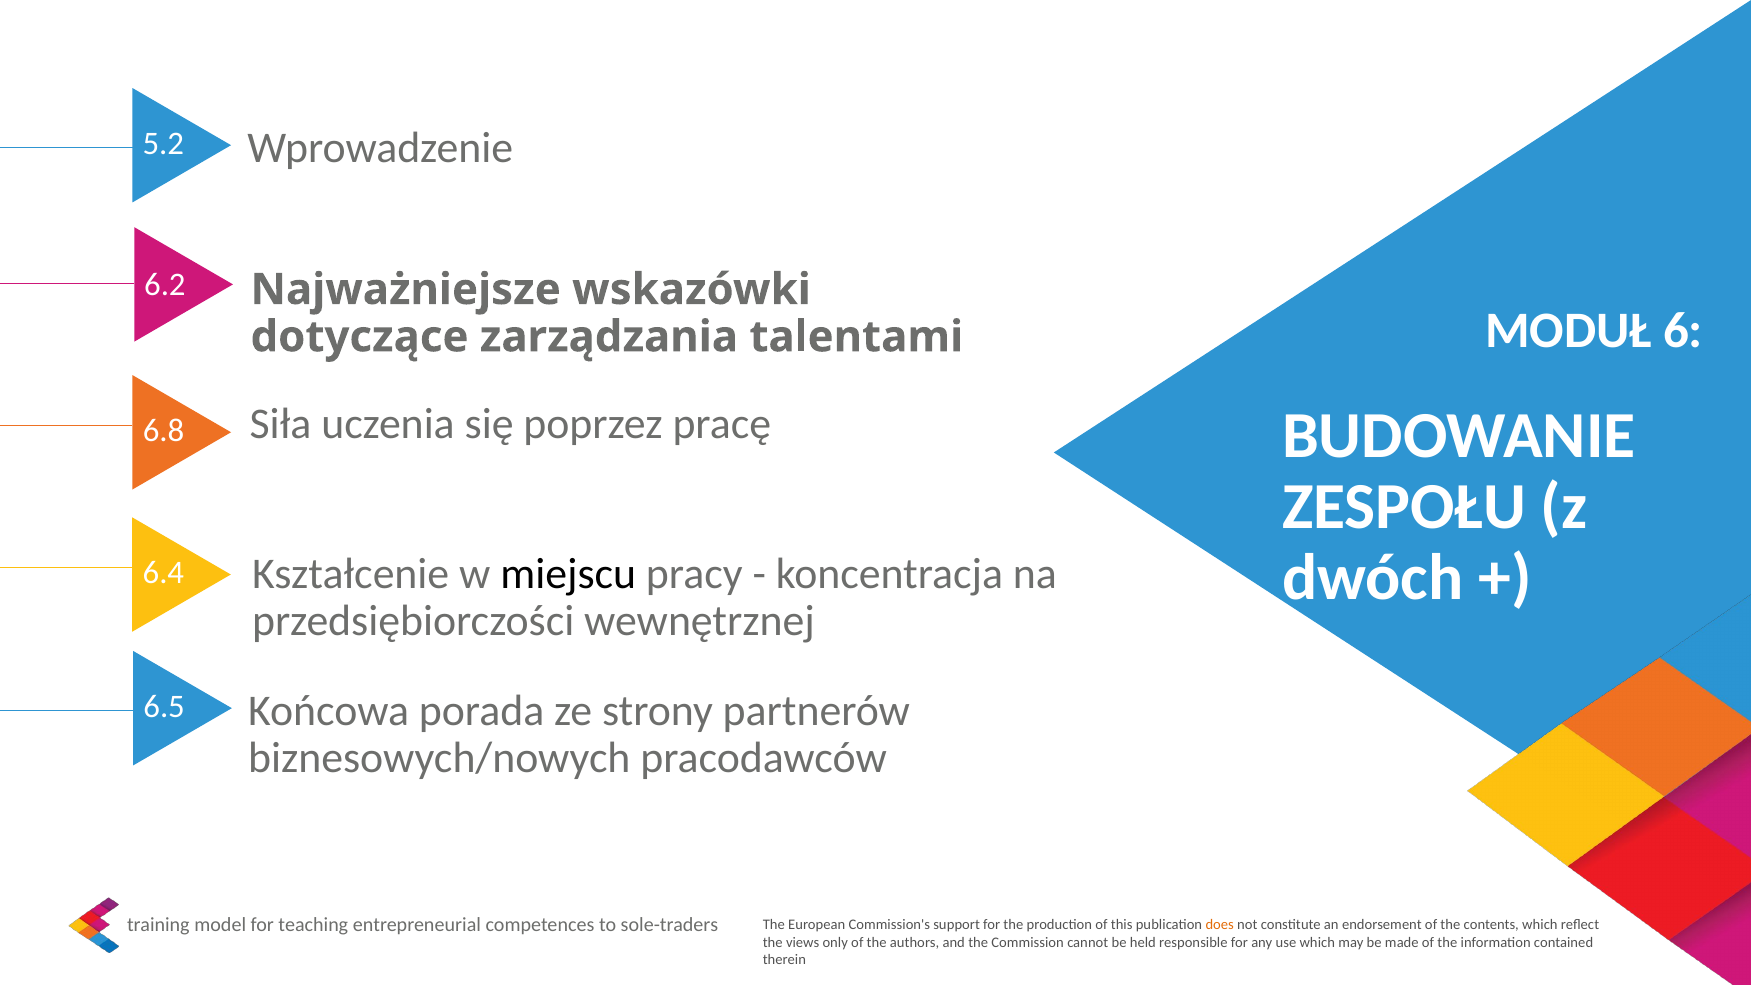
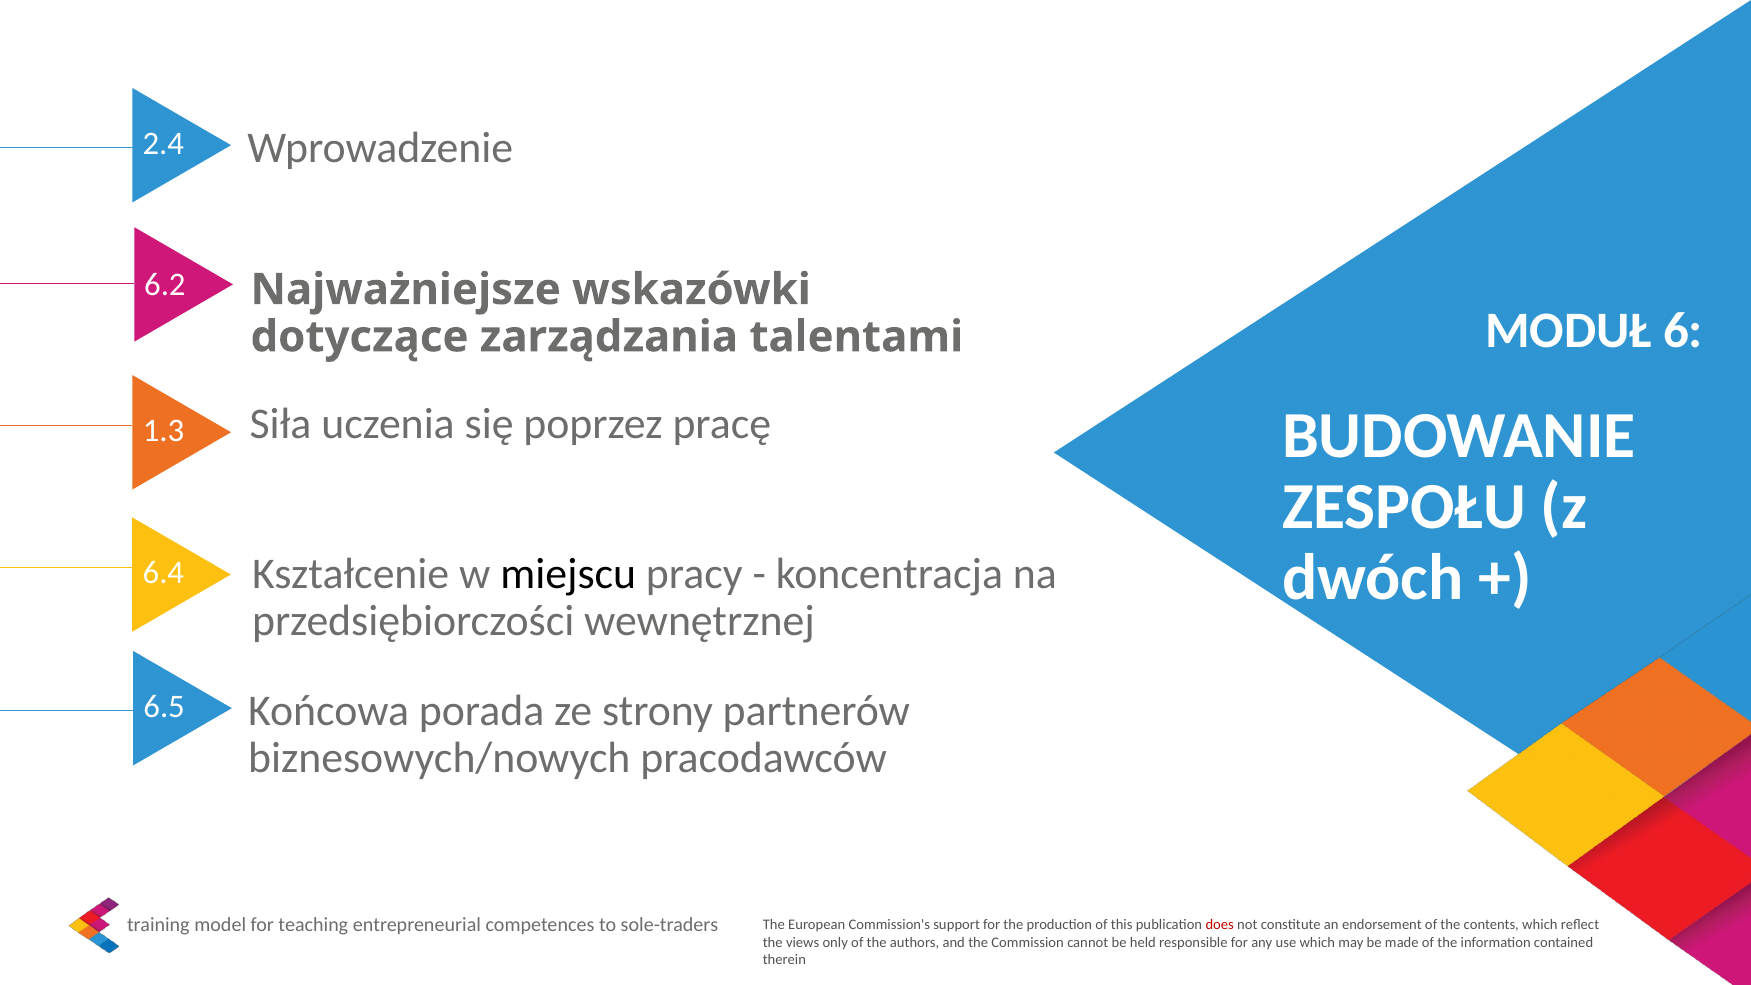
5.2: 5.2 -> 2.4 (163, 143)
6.8: 6.8 -> 1.3 (164, 430)
does colour: orange -> red (1220, 925)
